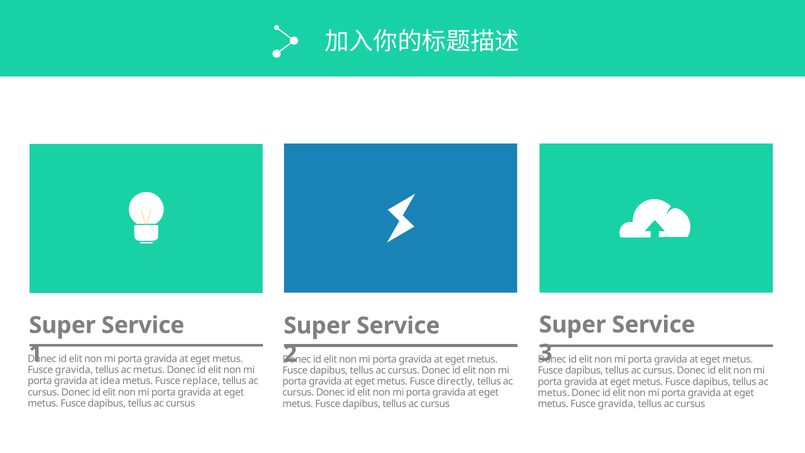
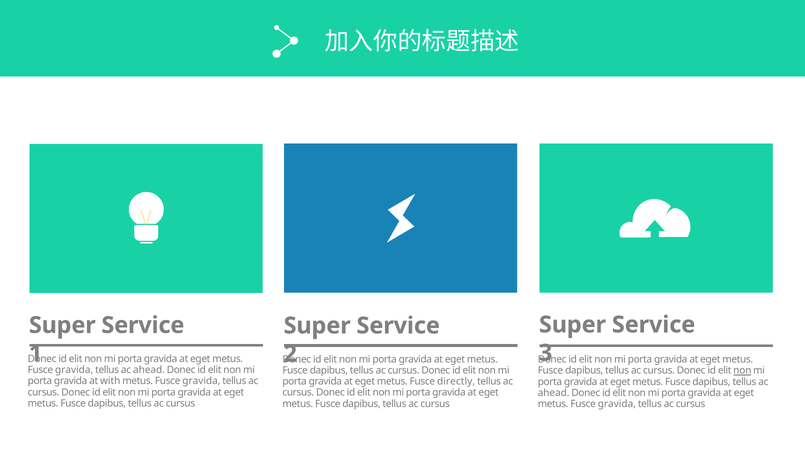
metus: metus -> ahead (149, 370)
non underline: none -> present (742, 371)
idea: idea -> with (110, 381)
replace: replace -> gravida (201, 381)
metus: metus -> ahead (554, 393)
